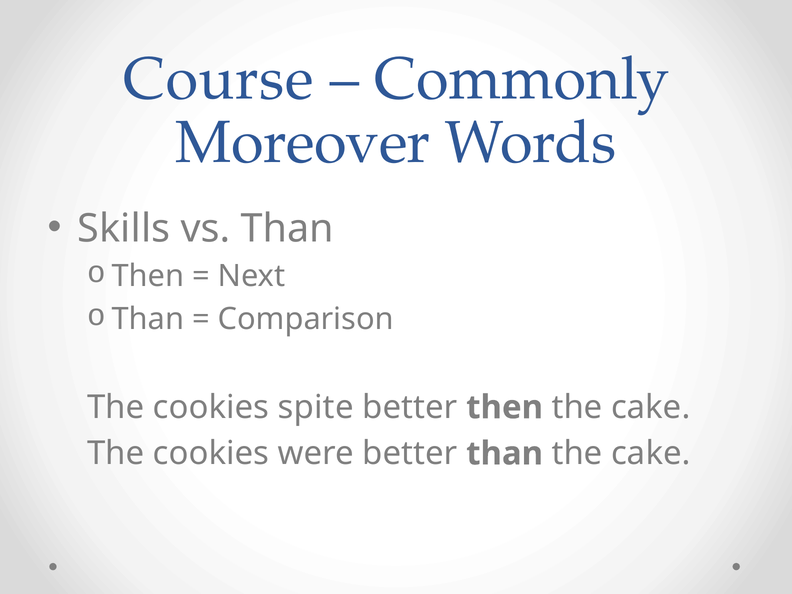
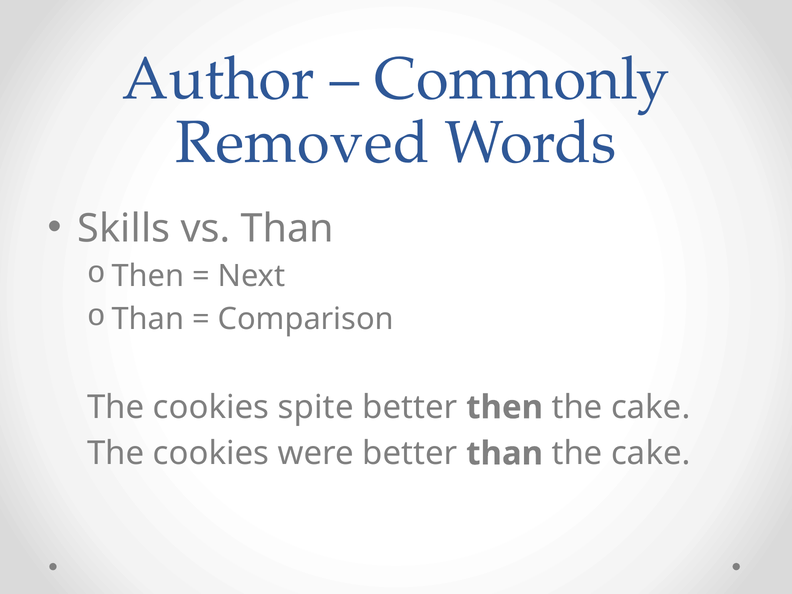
Course: Course -> Author (219, 79)
Moreover: Moreover -> Removed (302, 143)
